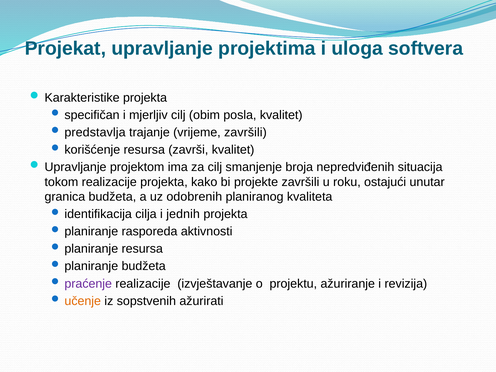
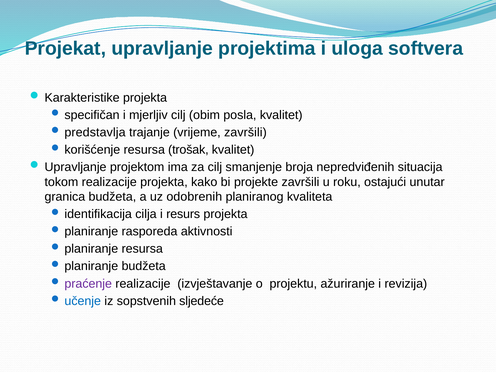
završi: završi -> trošak (188, 150)
jednih: jednih -> resurs (183, 214)
učenje colour: orange -> blue (83, 301)
ažurirati: ažurirati -> sljedeće (202, 301)
